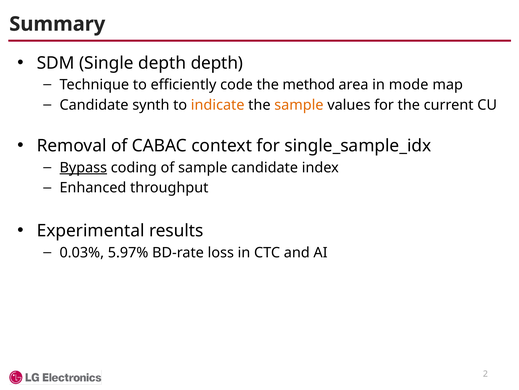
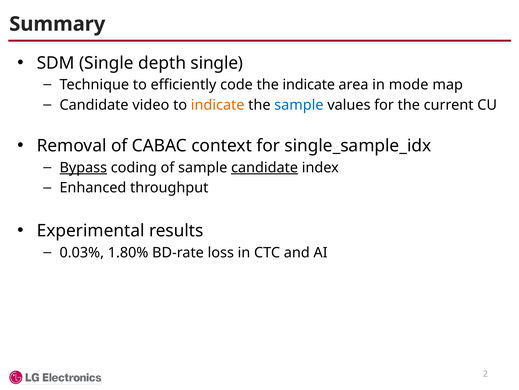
depth depth: depth -> single (217, 63)
the method: method -> indicate (309, 85)
synth: synth -> video (151, 105)
sample colour: orange -> blue (299, 105)
candidate underline: none -> present (265, 167)
5.97%: 5.97% -> 1.80% (128, 252)
